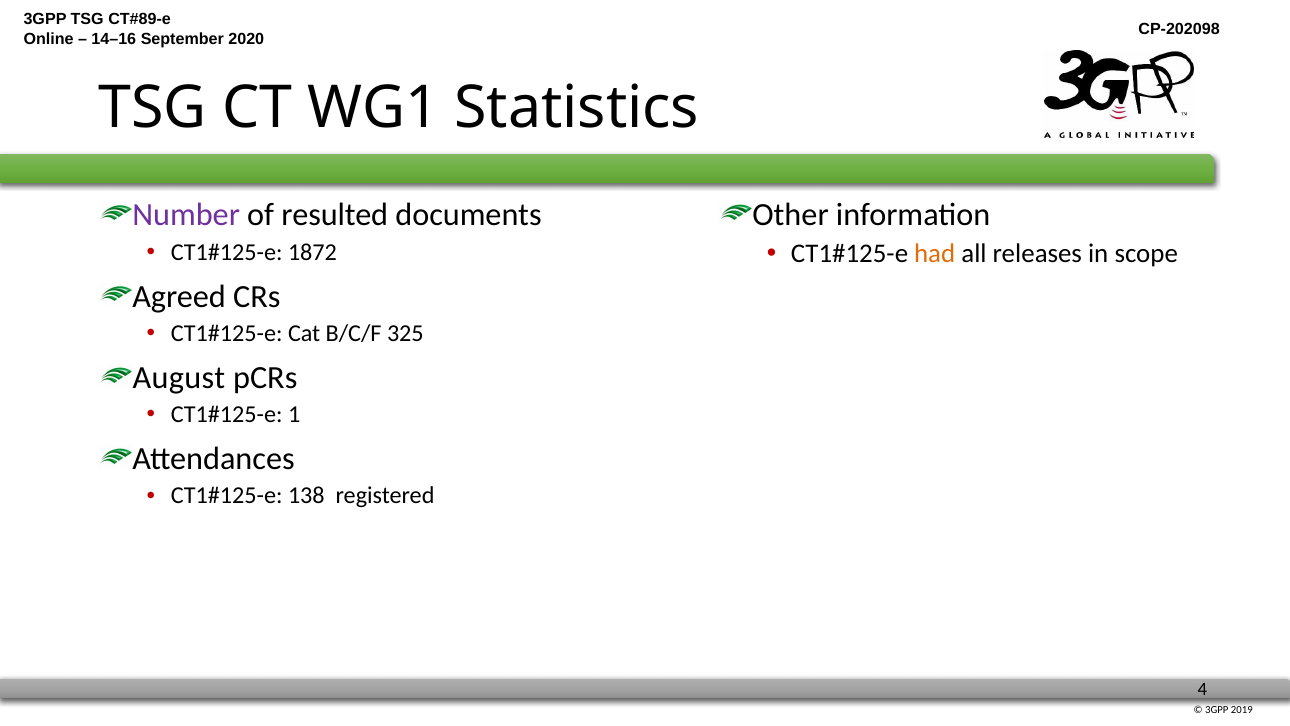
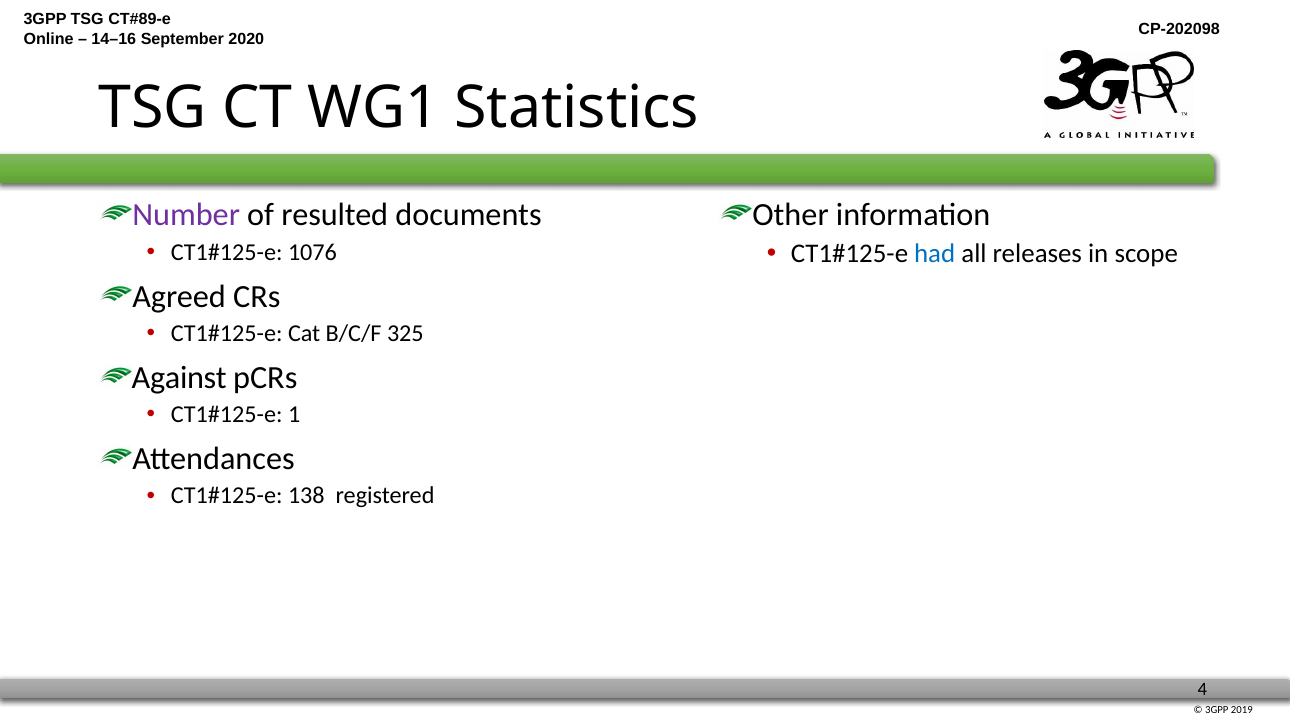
had colour: orange -> blue (935, 254)
1872: 1872 -> 1076 (312, 252)
August: August -> Against (179, 377)
